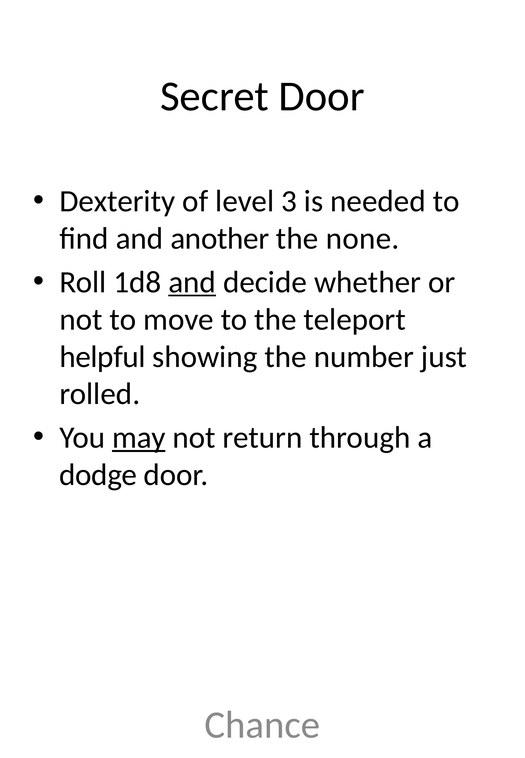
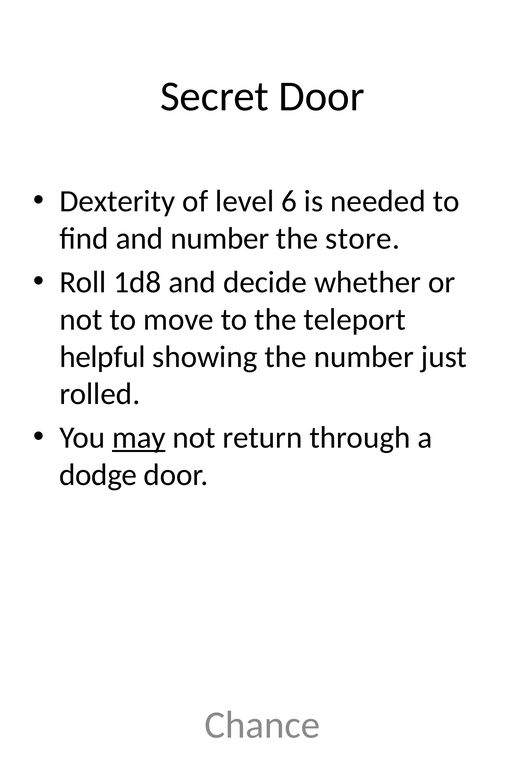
3: 3 -> 6 (289, 201)
and another: another -> number (220, 239)
none: none -> store (363, 239)
and underline: present -> none (192, 282)
